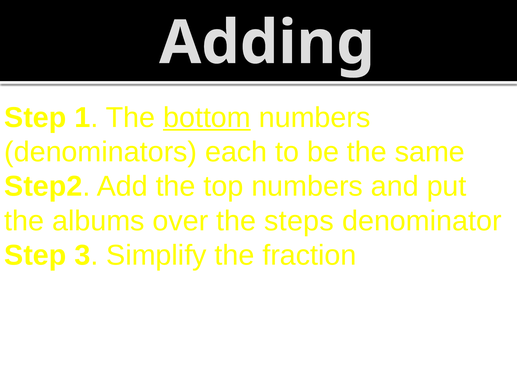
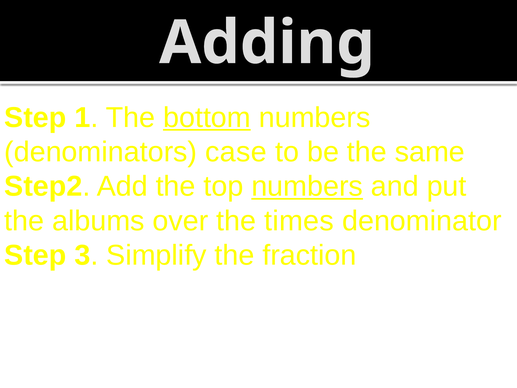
each: each -> case (236, 152)
numbers underline: none -> present (307, 186)
steps: steps -> times (299, 221)
